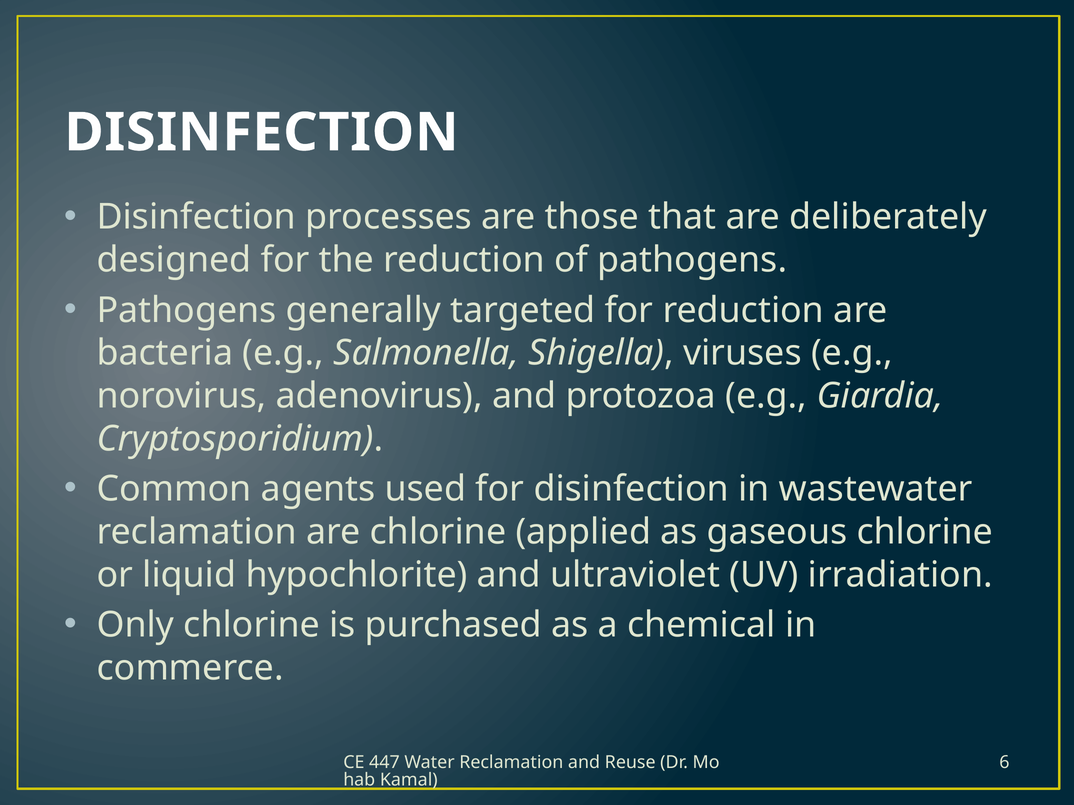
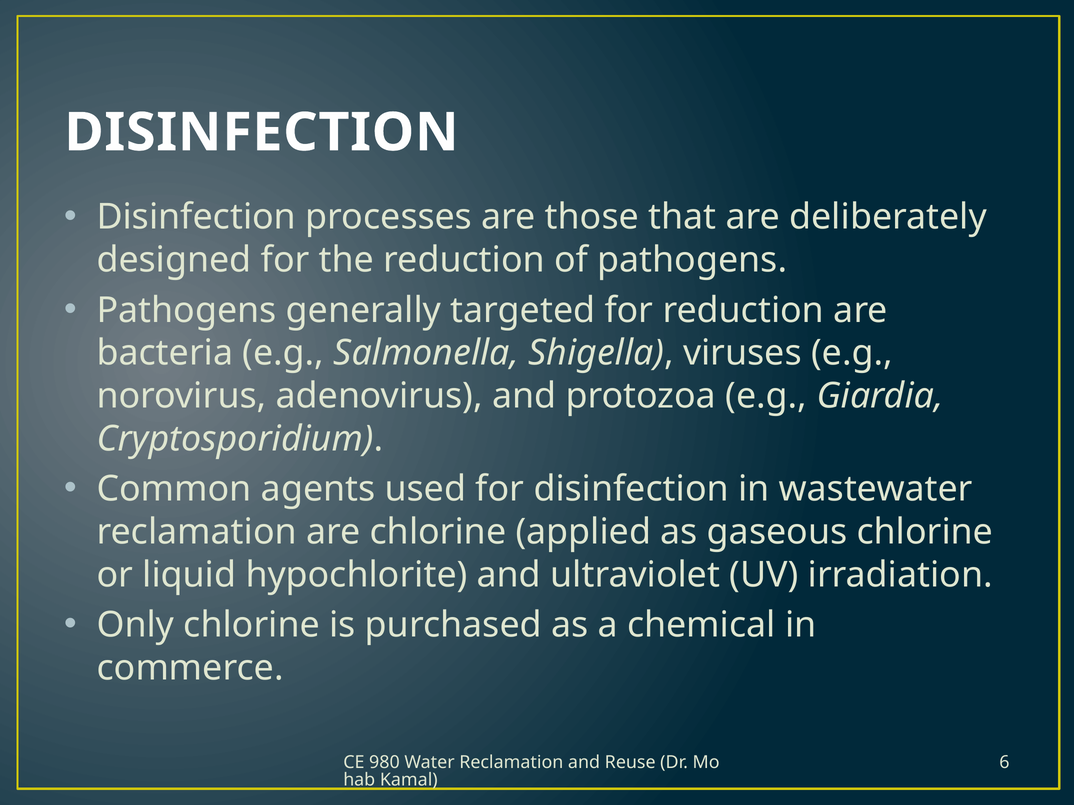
447: 447 -> 980 (384, 763)
